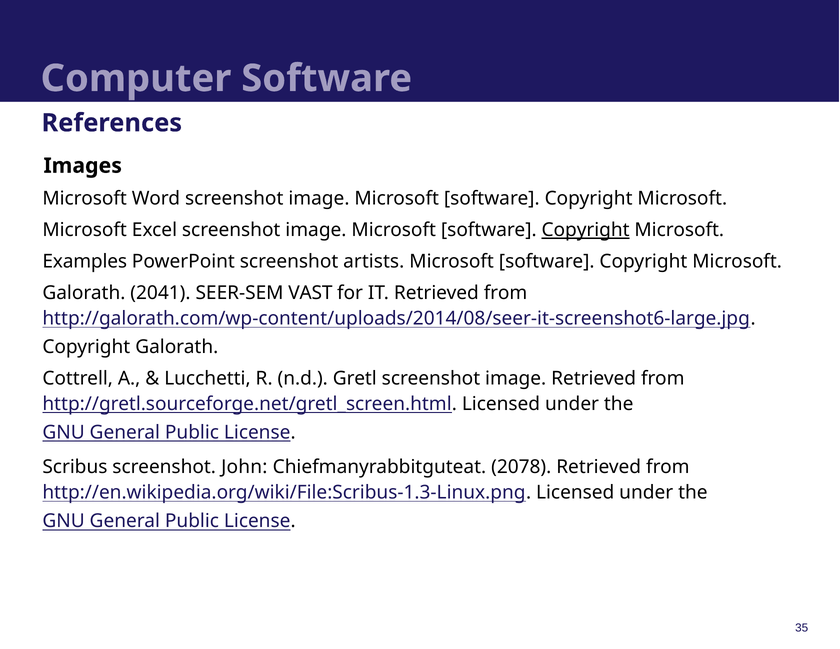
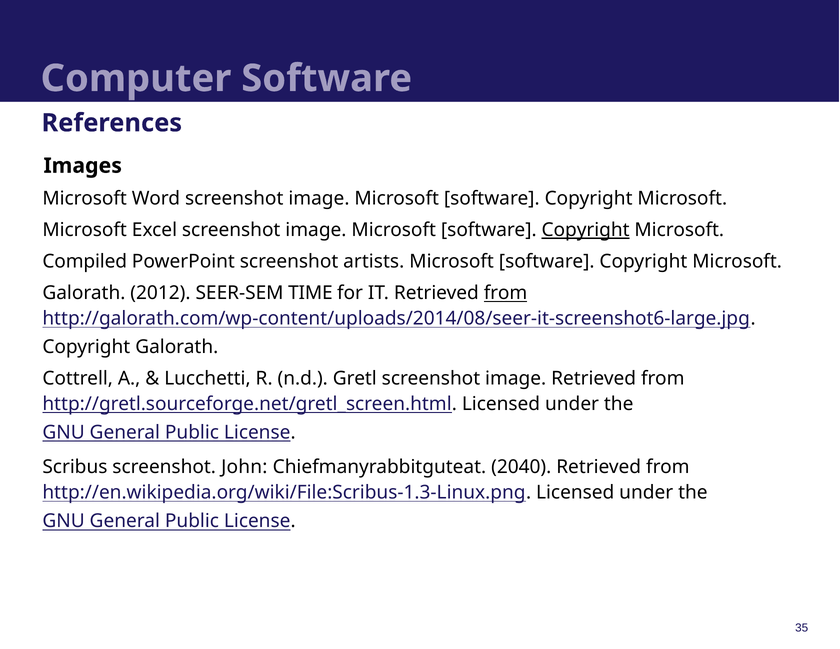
Examples: Examples -> Compiled (85, 262)
2041: 2041 -> 2012 (160, 293)
VAST: VAST -> TIME (310, 293)
from underline: none -> present (506, 293)
2078: 2078 -> 2040 (521, 467)
